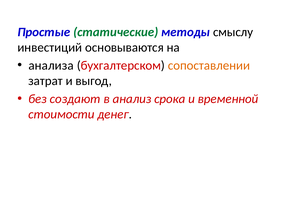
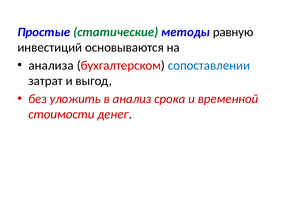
смыслу: смыслу -> равную (233, 32)
сопоставлении colour: orange -> blue (209, 66)
создают: создают -> уложить (75, 99)
